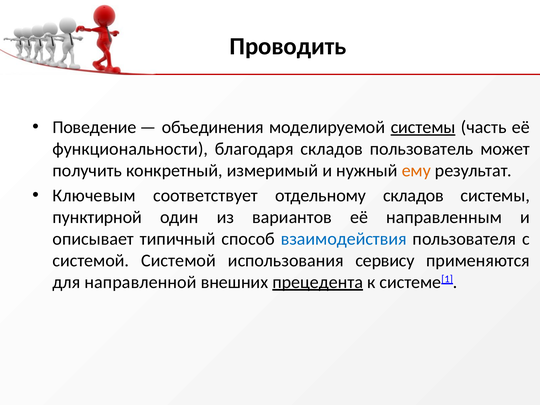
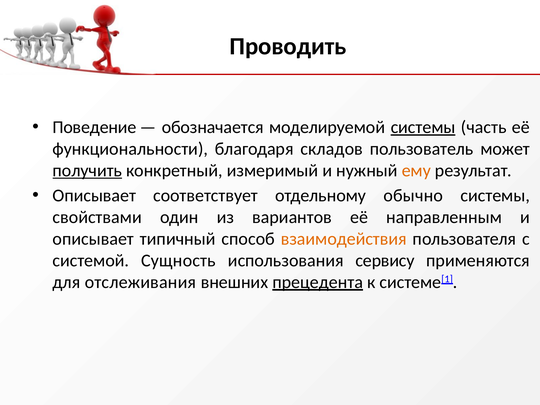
объединения: объединения -> обозначается (213, 127)
получить underline: none -> present (87, 170)
Ключевым: Ключевым -> Описывает (94, 196)
отдельному складов: складов -> обычно (413, 196)
пунктирной: пунктирной -> свойствами (97, 217)
взаимодействия colour: blue -> orange (344, 239)
системой Системой: Системой -> Сущность (178, 260)
направленной: направленной -> отслеживания (140, 282)
